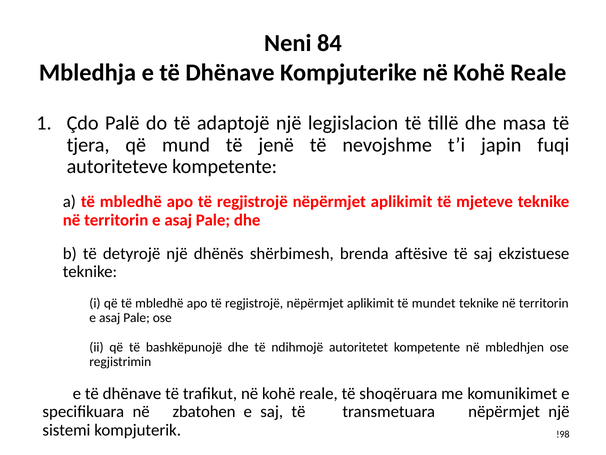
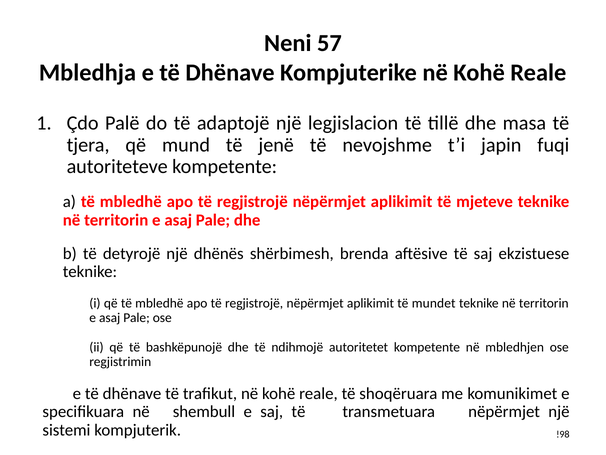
84: 84 -> 57 (329, 43)
zbatohen: zbatohen -> shembull (204, 411)
